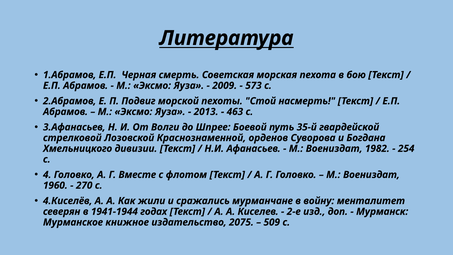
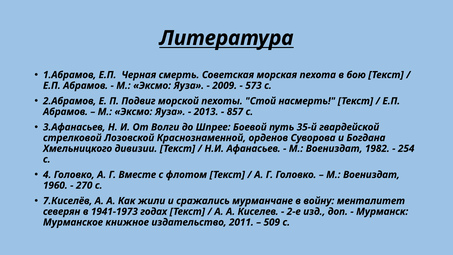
463: 463 -> 857 (235, 112)
4.Киселёв: 4.Киселёв -> 7.Киселёв (68, 201)
1941-1944: 1941-1944 -> 1941-1973 (114, 211)
2075: 2075 -> 2011 (241, 222)
